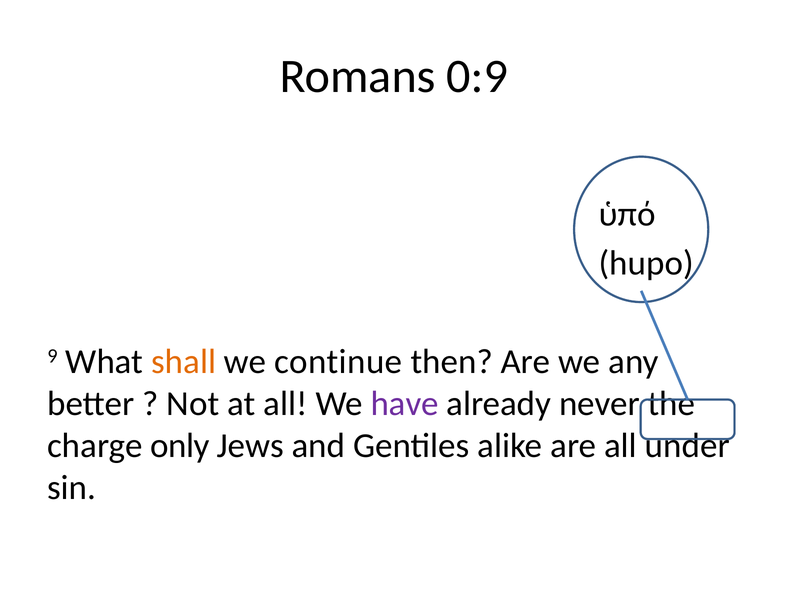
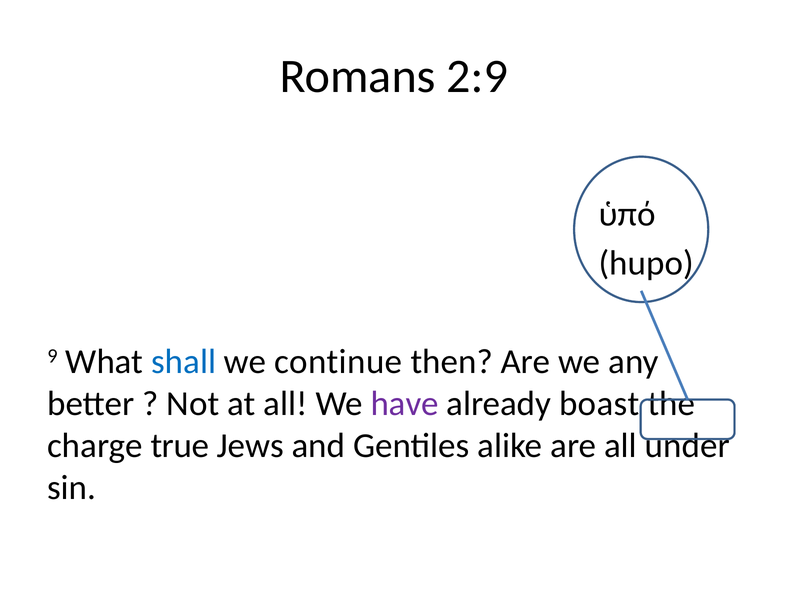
0:9: 0:9 -> 2:9 (477, 76)
shall colour: orange -> blue (184, 362)
never: never -> boast (599, 404)
only: only -> true (180, 446)
